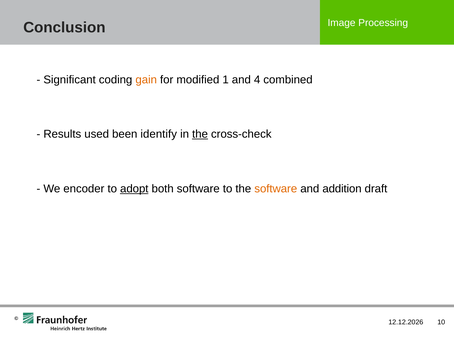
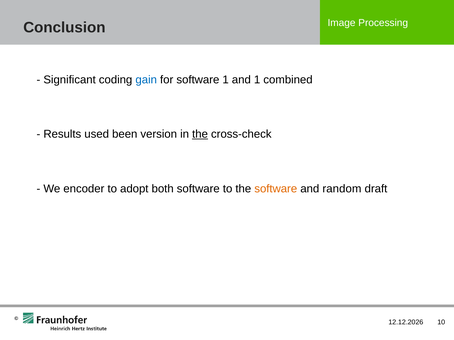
gain colour: orange -> blue (146, 80)
for modified: modified -> software (198, 80)
and 4: 4 -> 1 (257, 80)
identify: identify -> version (159, 134)
adopt underline: present -> none (134, 189)
addition: addition -> random (342, 189)
